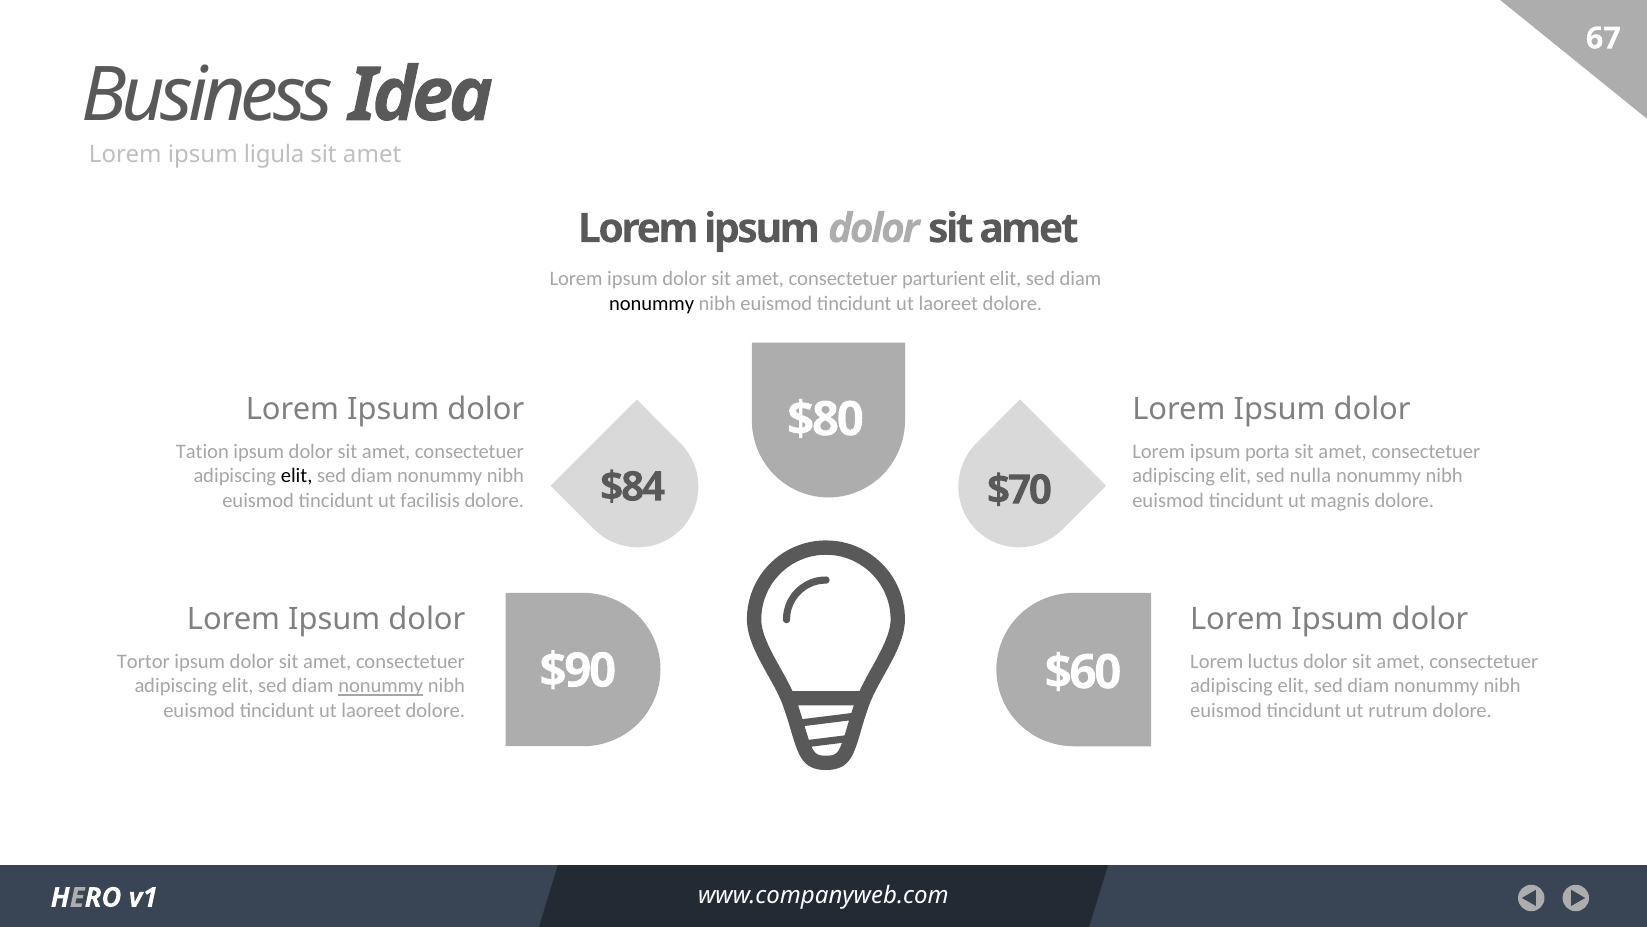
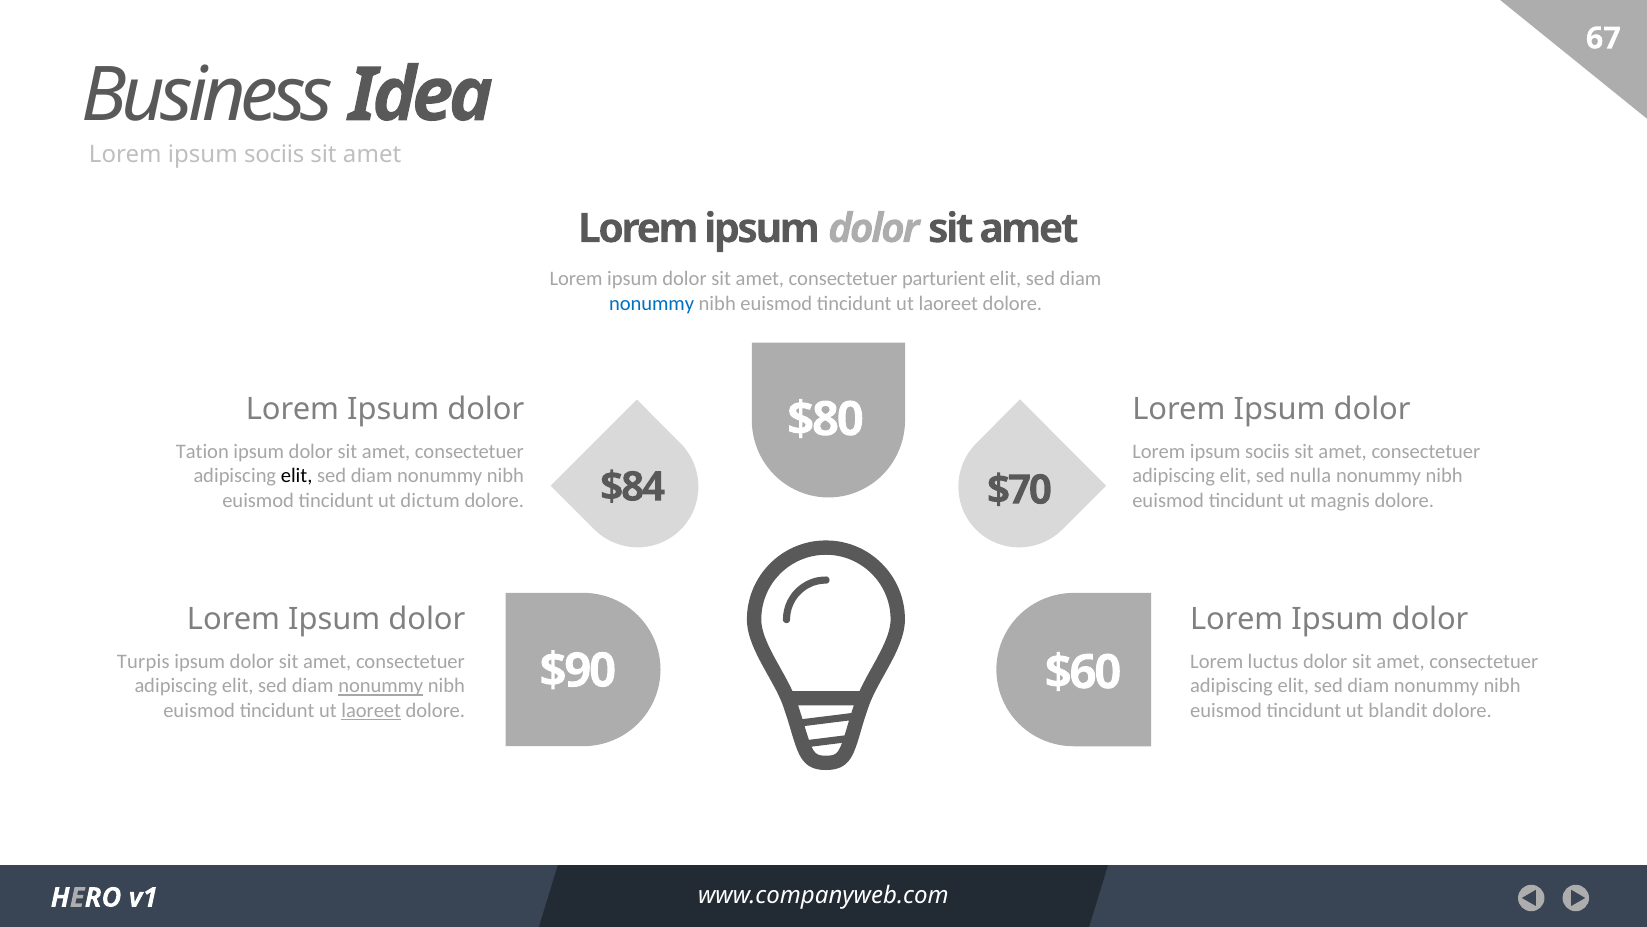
ligula: ligula -> sociis (274, 155)
nonummy colour: black -> blue (652, 303)
porta: porta -> sociis (1267, 451)
facilisis: facilisis -> dictum (430, 500)
Tortor: Tortor -> Turpis (143, 661)
laoreet underline: none -> present (371, 710)
rutrum: rutrum -> blandit (1398, 710)
